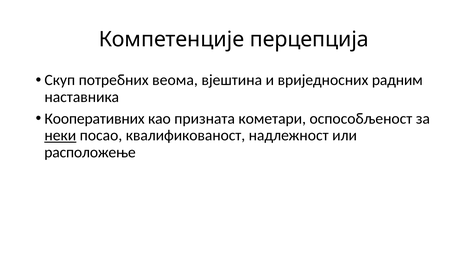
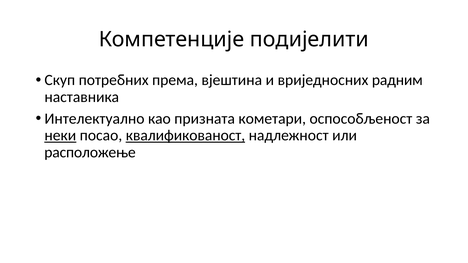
перцепција: перцепција -> подијелити (309, 39)
веома: веома -> према (175, 80)
Кооперативних: Кооперативних -> Интелектуално (94, 119)
квалификованост underline: none -> present (185, 136)
